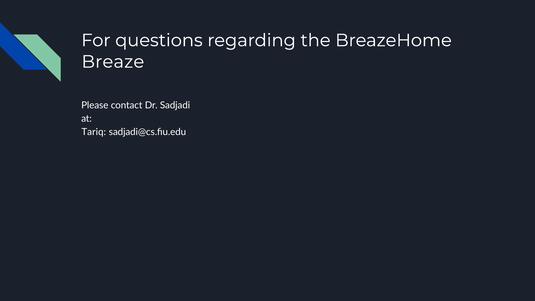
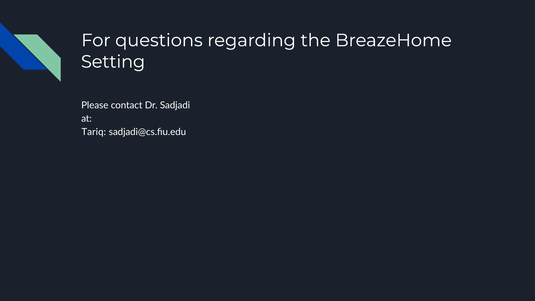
Breaze: Breaze -> Setting (113, 62)
